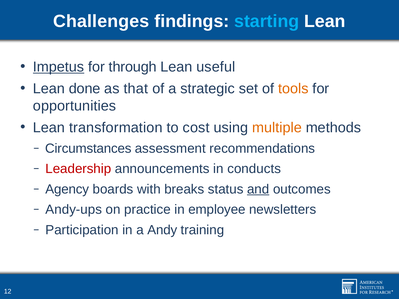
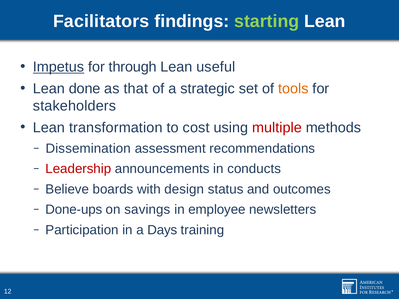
Challenges: Challenges -> Facilitators (101, 21)
starting colour: light blue -> light green (267, 21)
opportunities: opportunities -> stakeholders (75, 106)
multiple colour: orange -> red (277, 128)
Circumstances: Circumstances -> Dissemination (88, 149)
Agency: Agency -> Believe (67, 189)
breaks: breaks -> design (184, 189)
and underline: present -> none (258, 189)
Andy-ups: Andy-ups -> Done-ups (74, 210)
practice: practice -> savings (147, 210)
Andy: Andy -> Days (162, 230)
